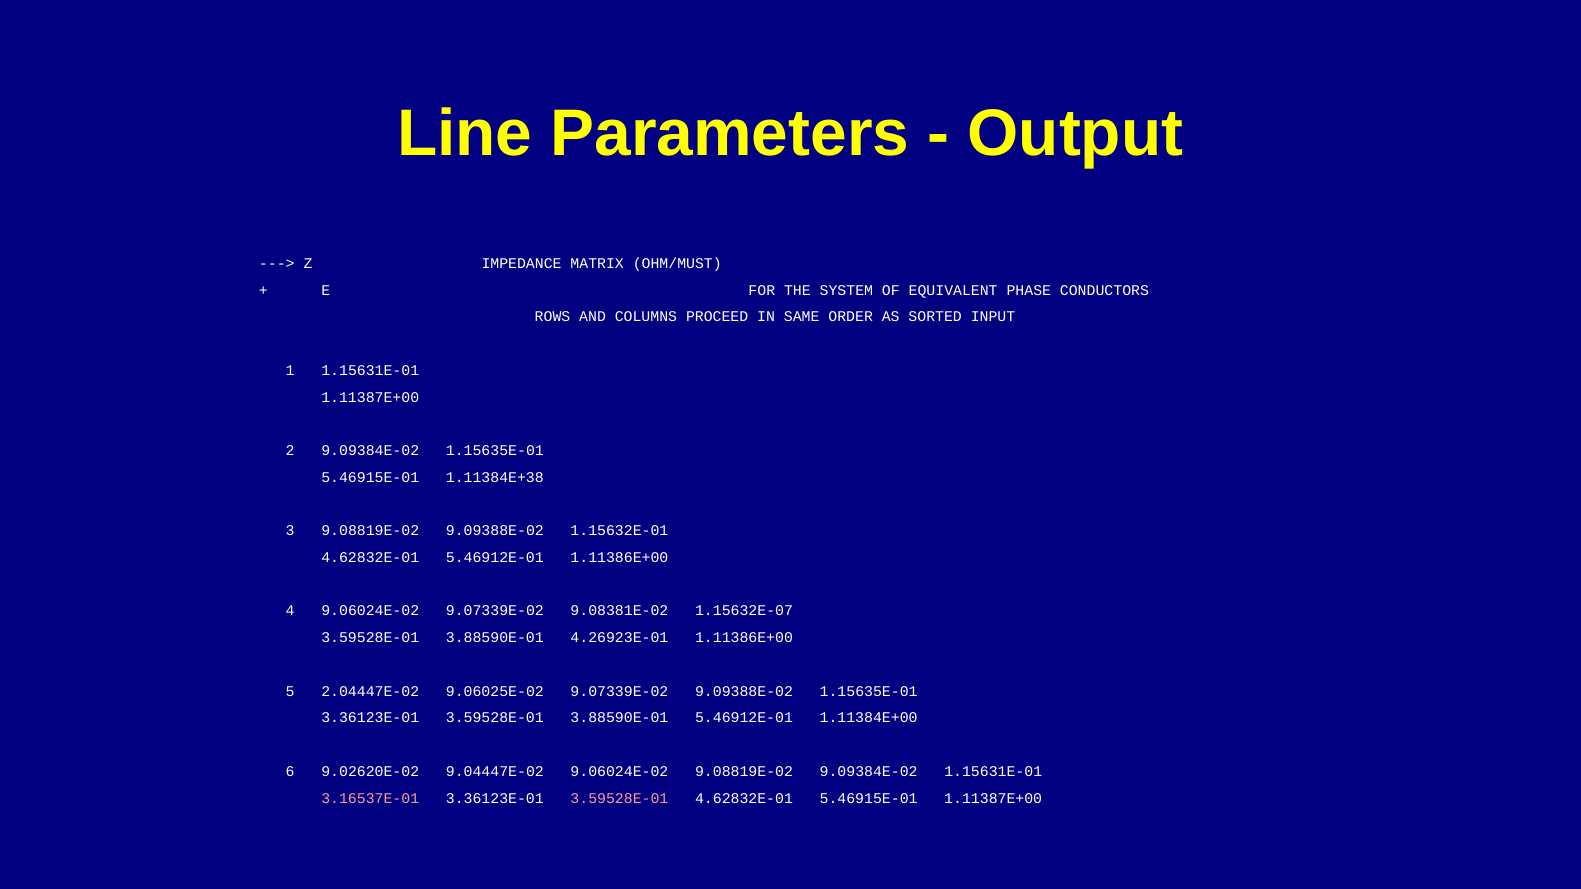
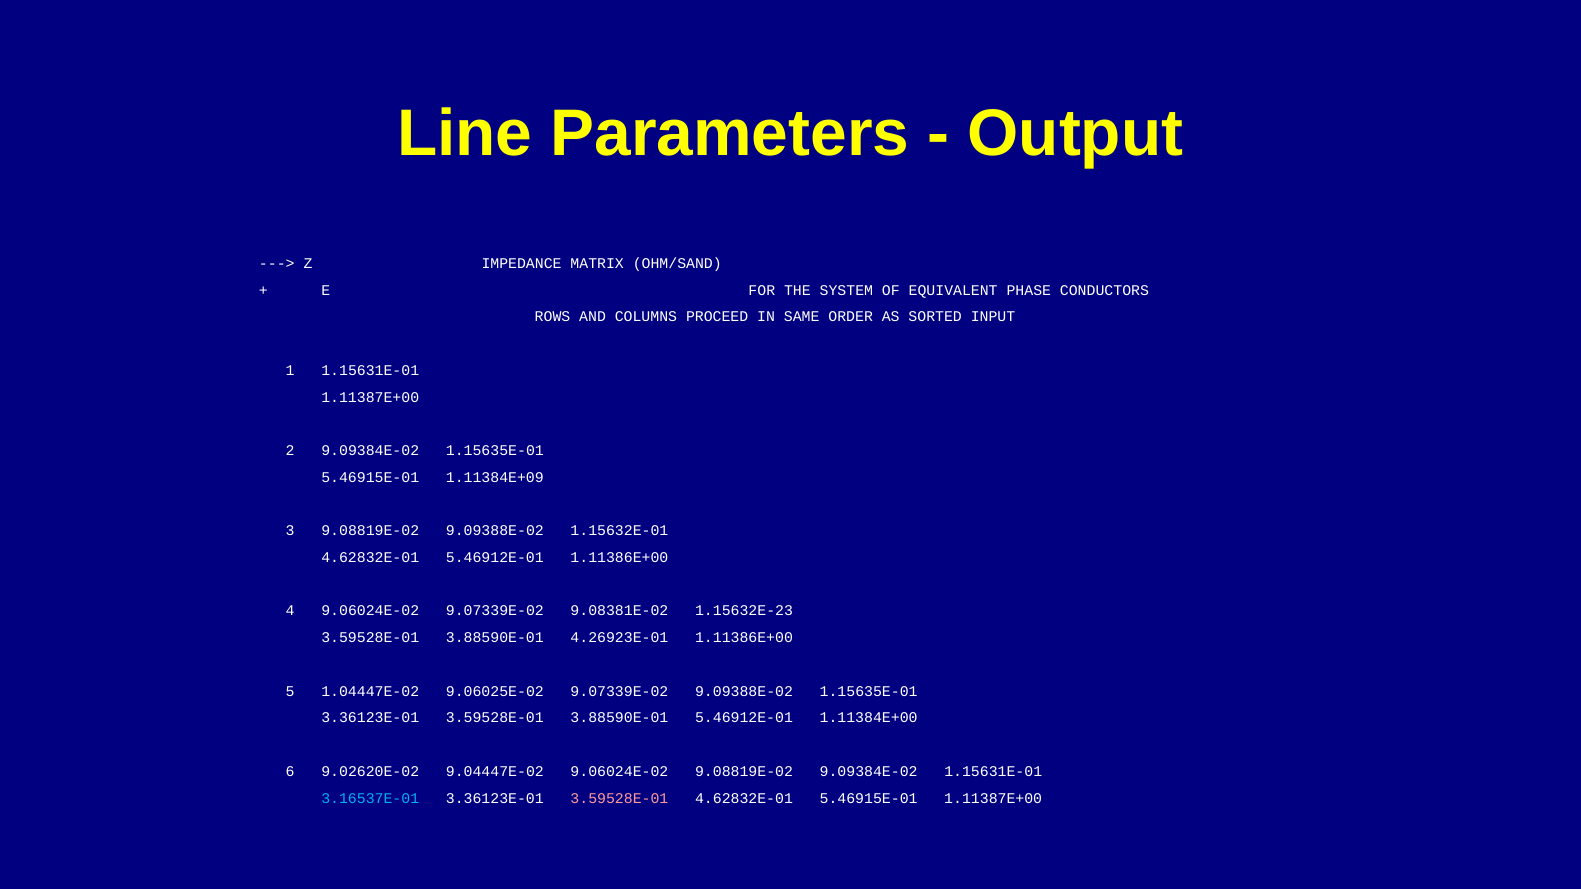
OHM/MUST: OHM/MUST -> OHM/SAND (677, 264)
1.11384E+38: 1.11384E+38 -> 1.11384E+09 (495, 478)
1.15632E-07: 1.15632E-07 -> 1.15632E-23 (744, 611)
2.04447E-02: 2.04447E-02 -> 1.04447E-02 (370, 692)
3.16537E-01 colour: pink -> light blue (370, 799)
